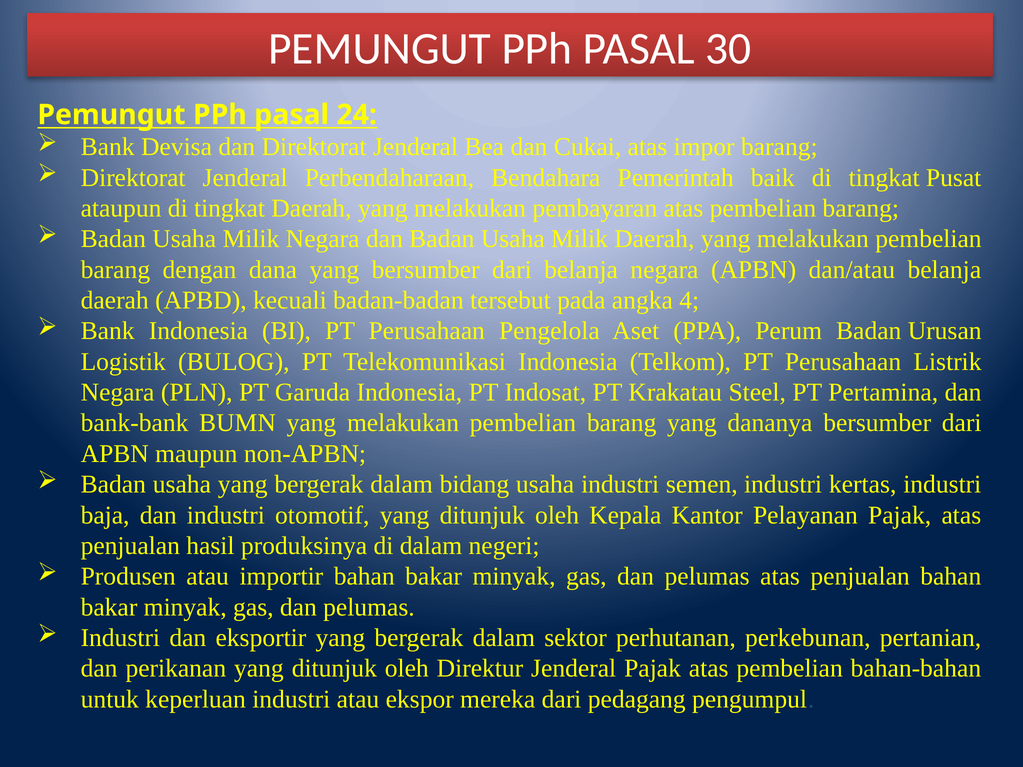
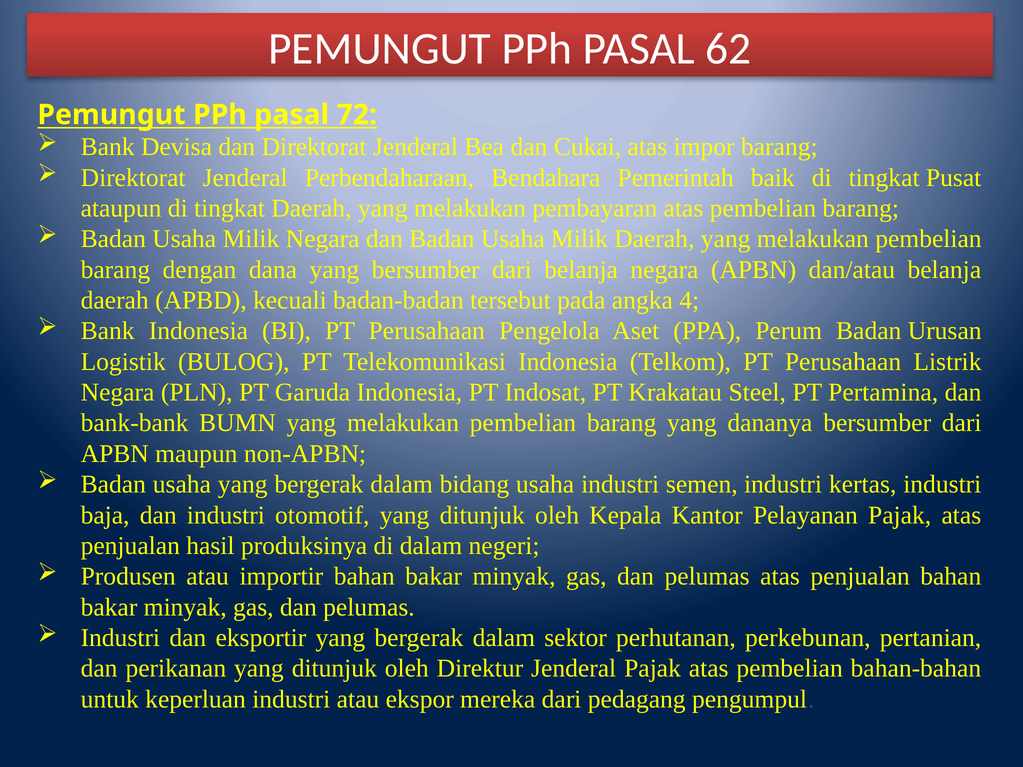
30: 30 -> 62 (728, 49)
24: 24 -> 72 (357, 115)
